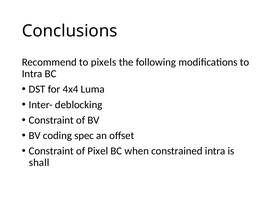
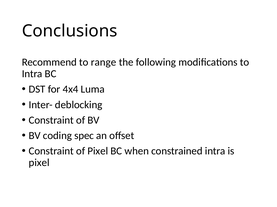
pixels: pixels -> range (104, 62)
shall: shall -> pixel (39, 163)
